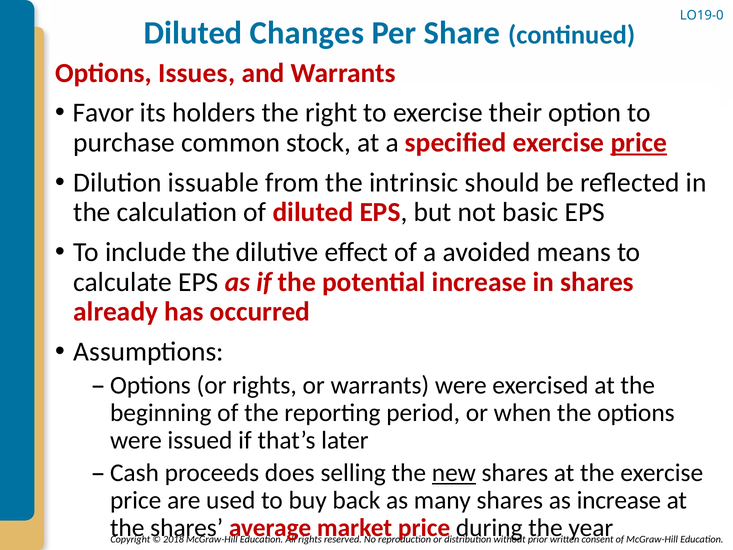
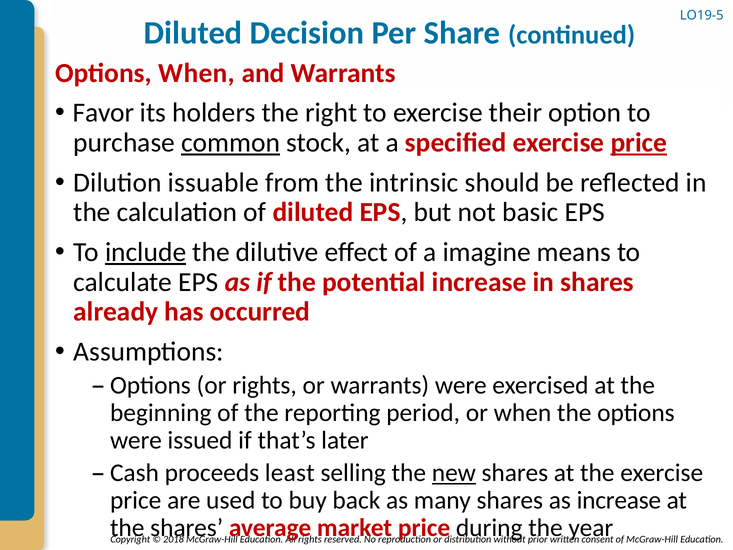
LO19-0: LO19-0 -> LO19-5 (702, 15)
Changes: Changes -> Decision (307, 33)
Options Issues: Issues -> When (197, 73)
common underline: none -> present (231, 143)
include underline: none -> present (146, 252)
avoided: avoided -> imagine (487, 252)
does: does -> least (290, 473)
